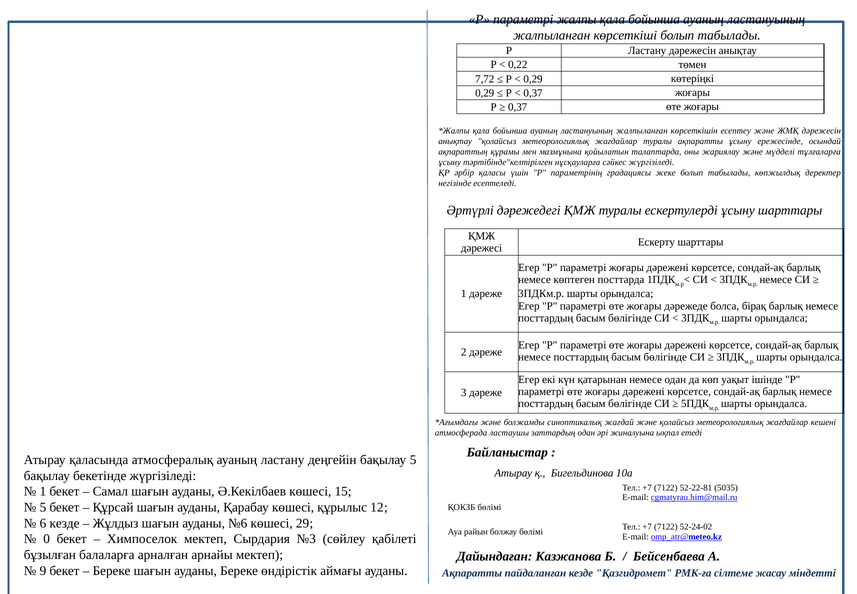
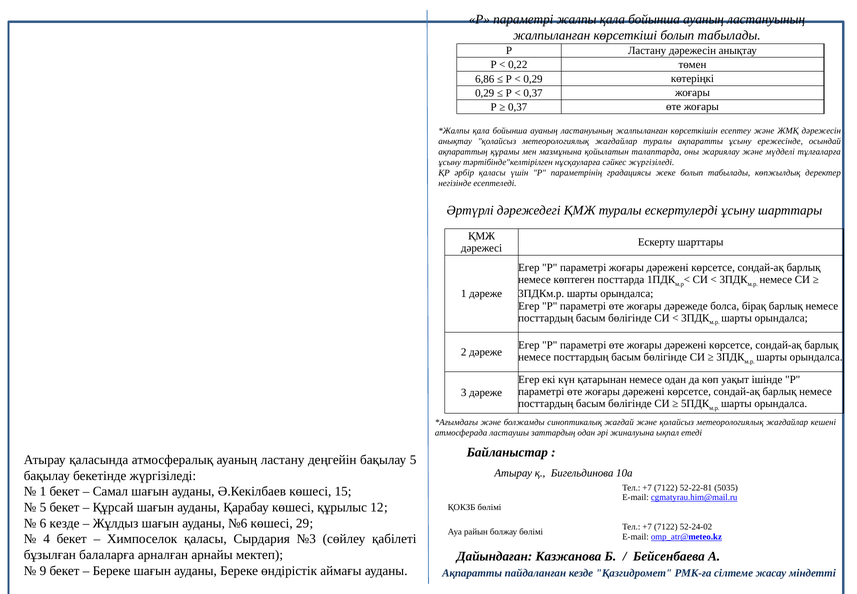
7,72: 7,72 -> 6,86 (485, 79)
0: 0 -> 4 (47, 538)
Химпоселок мектеп: мектеп -> қаласы (205, 538)
